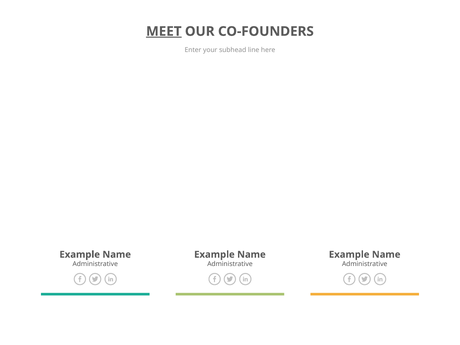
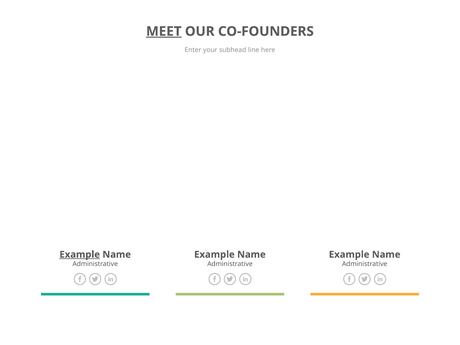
Example underline: none -> present (80, 255)
